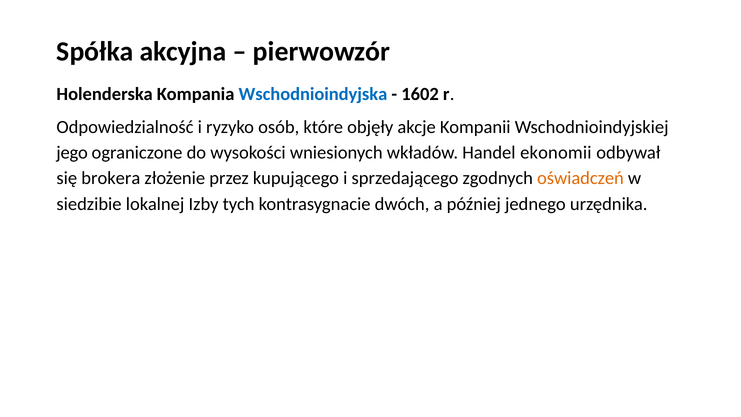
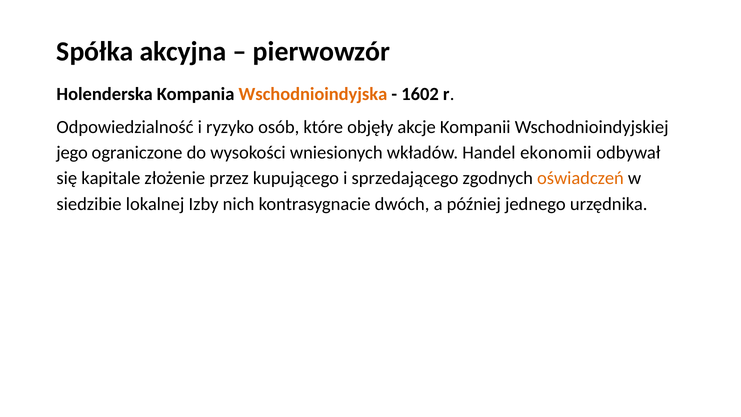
Wschodnioindyjska colour: blue -> orange (313, 94)
brokera: brokera -> kapitale (111, 178)
tych: tych -> nich (239, 204)
